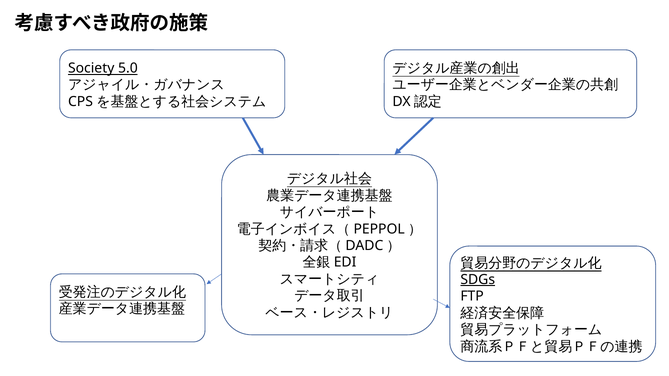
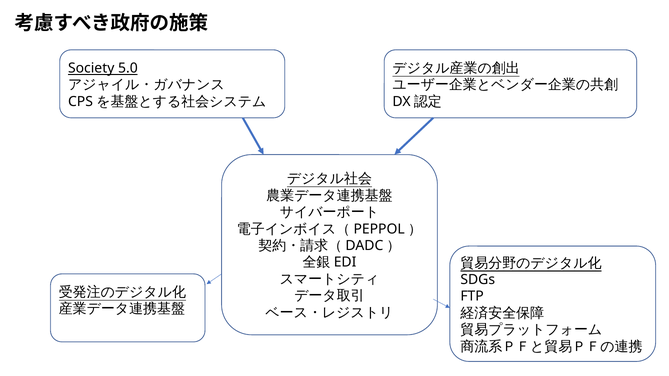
SDGs underline: present -> none (478, 280)
